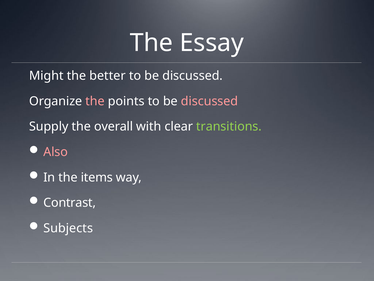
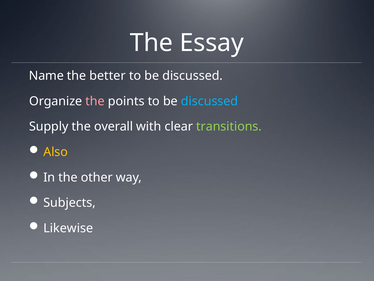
Might: Might -> Name (46, 76)
discussed colour: pink -> light blue (210, 101)
Also colour: pink -> yellow (56, 152)
items: items -> other (97, 177)
Contrast: Contrast -> Subjects (70, 202)
Subjects: Subjects -> Likewise (68, 228)
